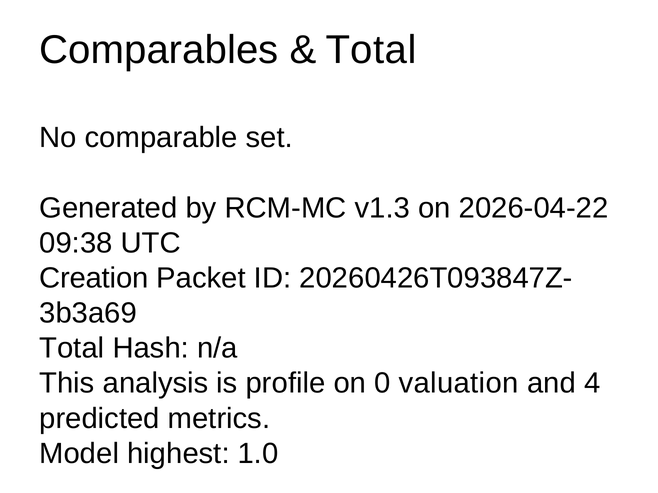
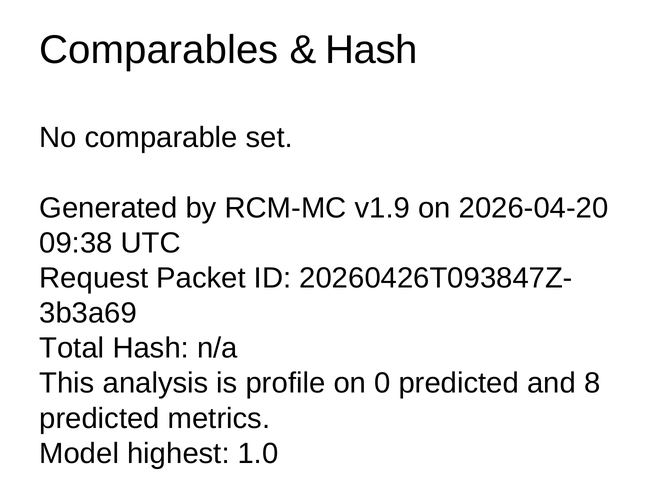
Total: Total -> Hash (371, 50)
v1.3: v1.3 -> v1.9 (382, 208)
2026-04-22: 2026-04-22 -> 2026-04-20 (534, 208)
Creation: Creation -> Request (94, 278)
0 valuation: valuation -> predicted (459, 384)
4: 4 -> 8 (592, 384)
